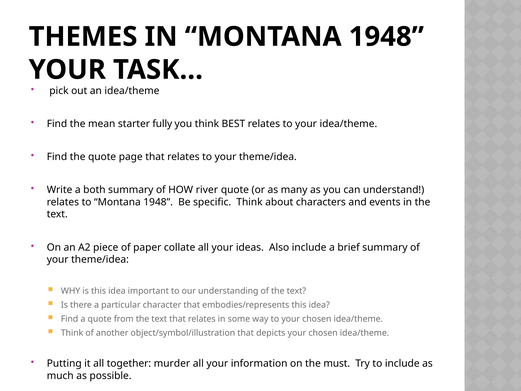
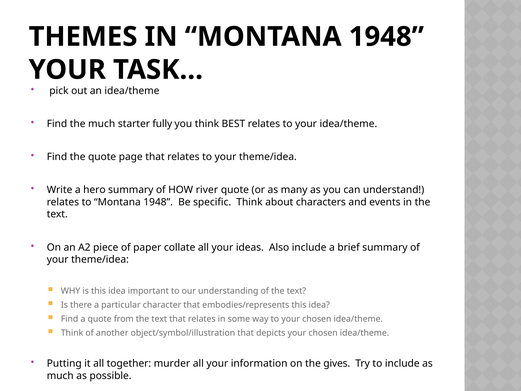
the mean: mean -> much (102, 124)
both: both -> hero (94, 190)
must: must -> gives (337, 363)
